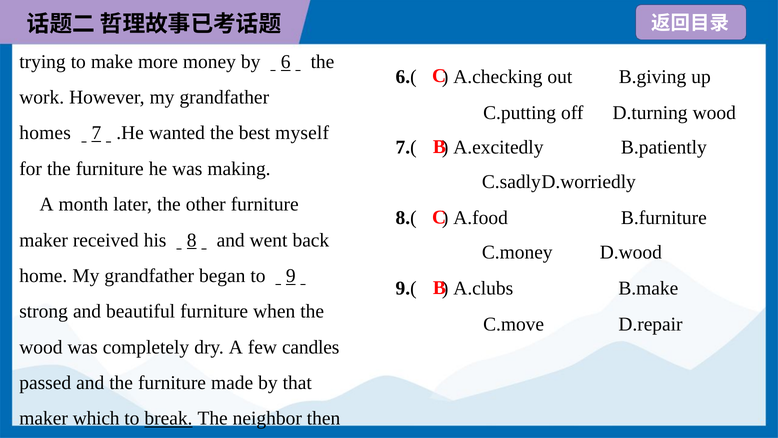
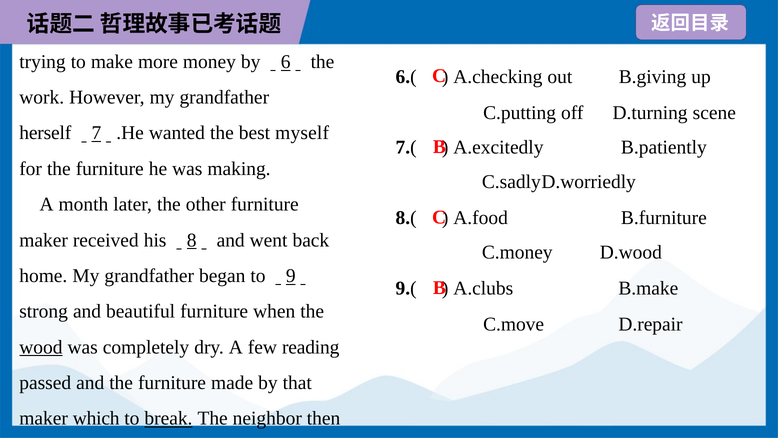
D.turning wood: wood -> scene (714, 113)
homes: homes -> herself (45, 133)
wood underline: none -> present (41, 347)
candles: candles -> reading (311, 347)
